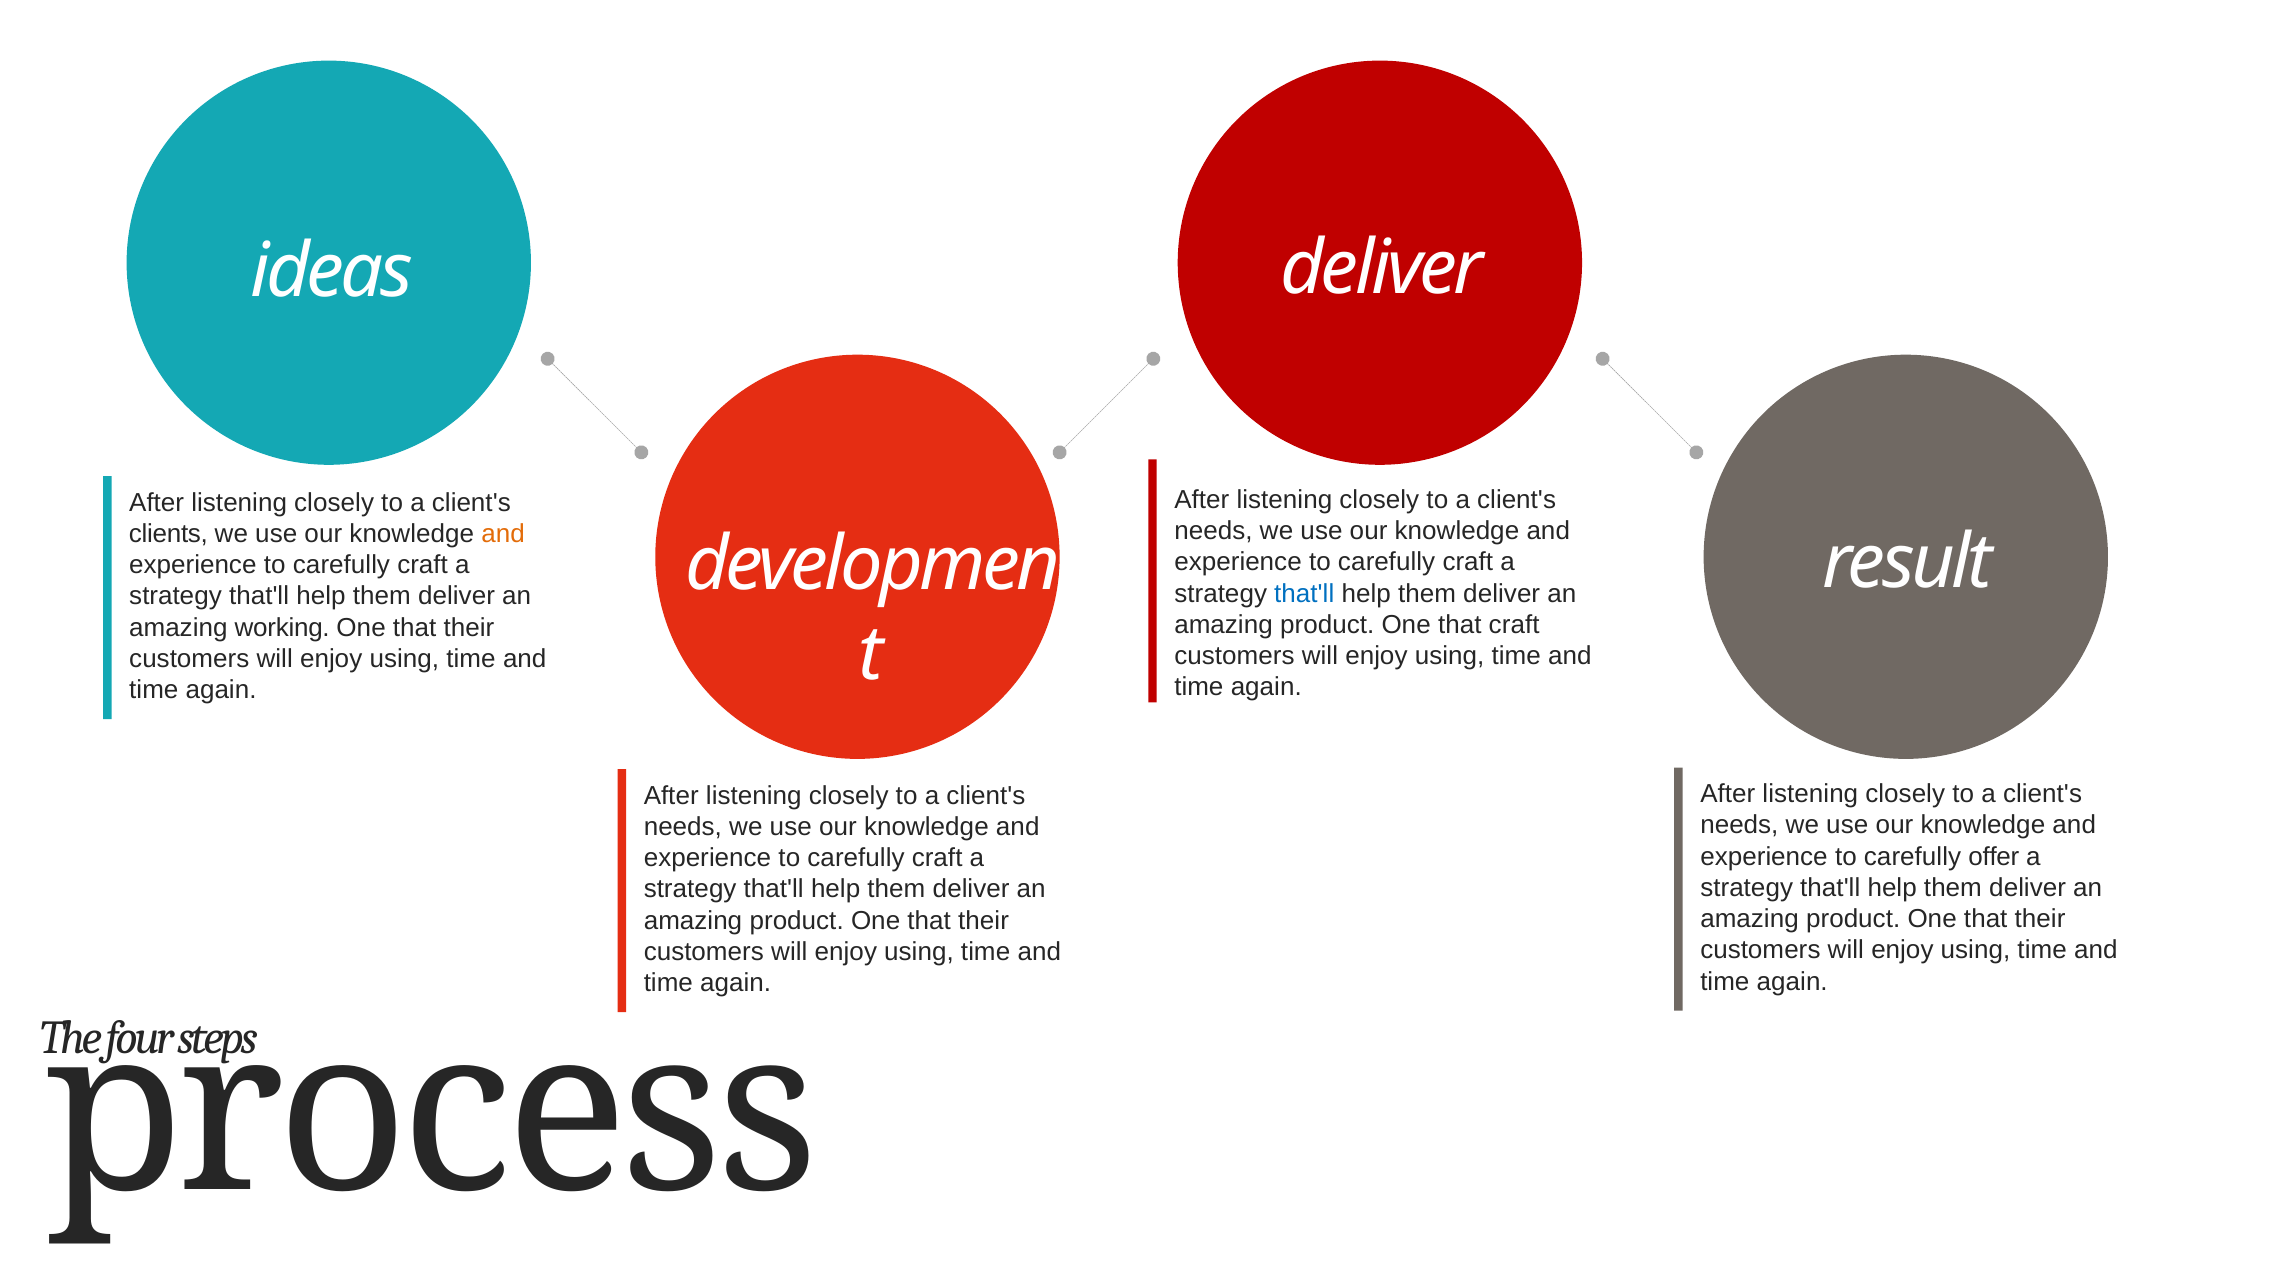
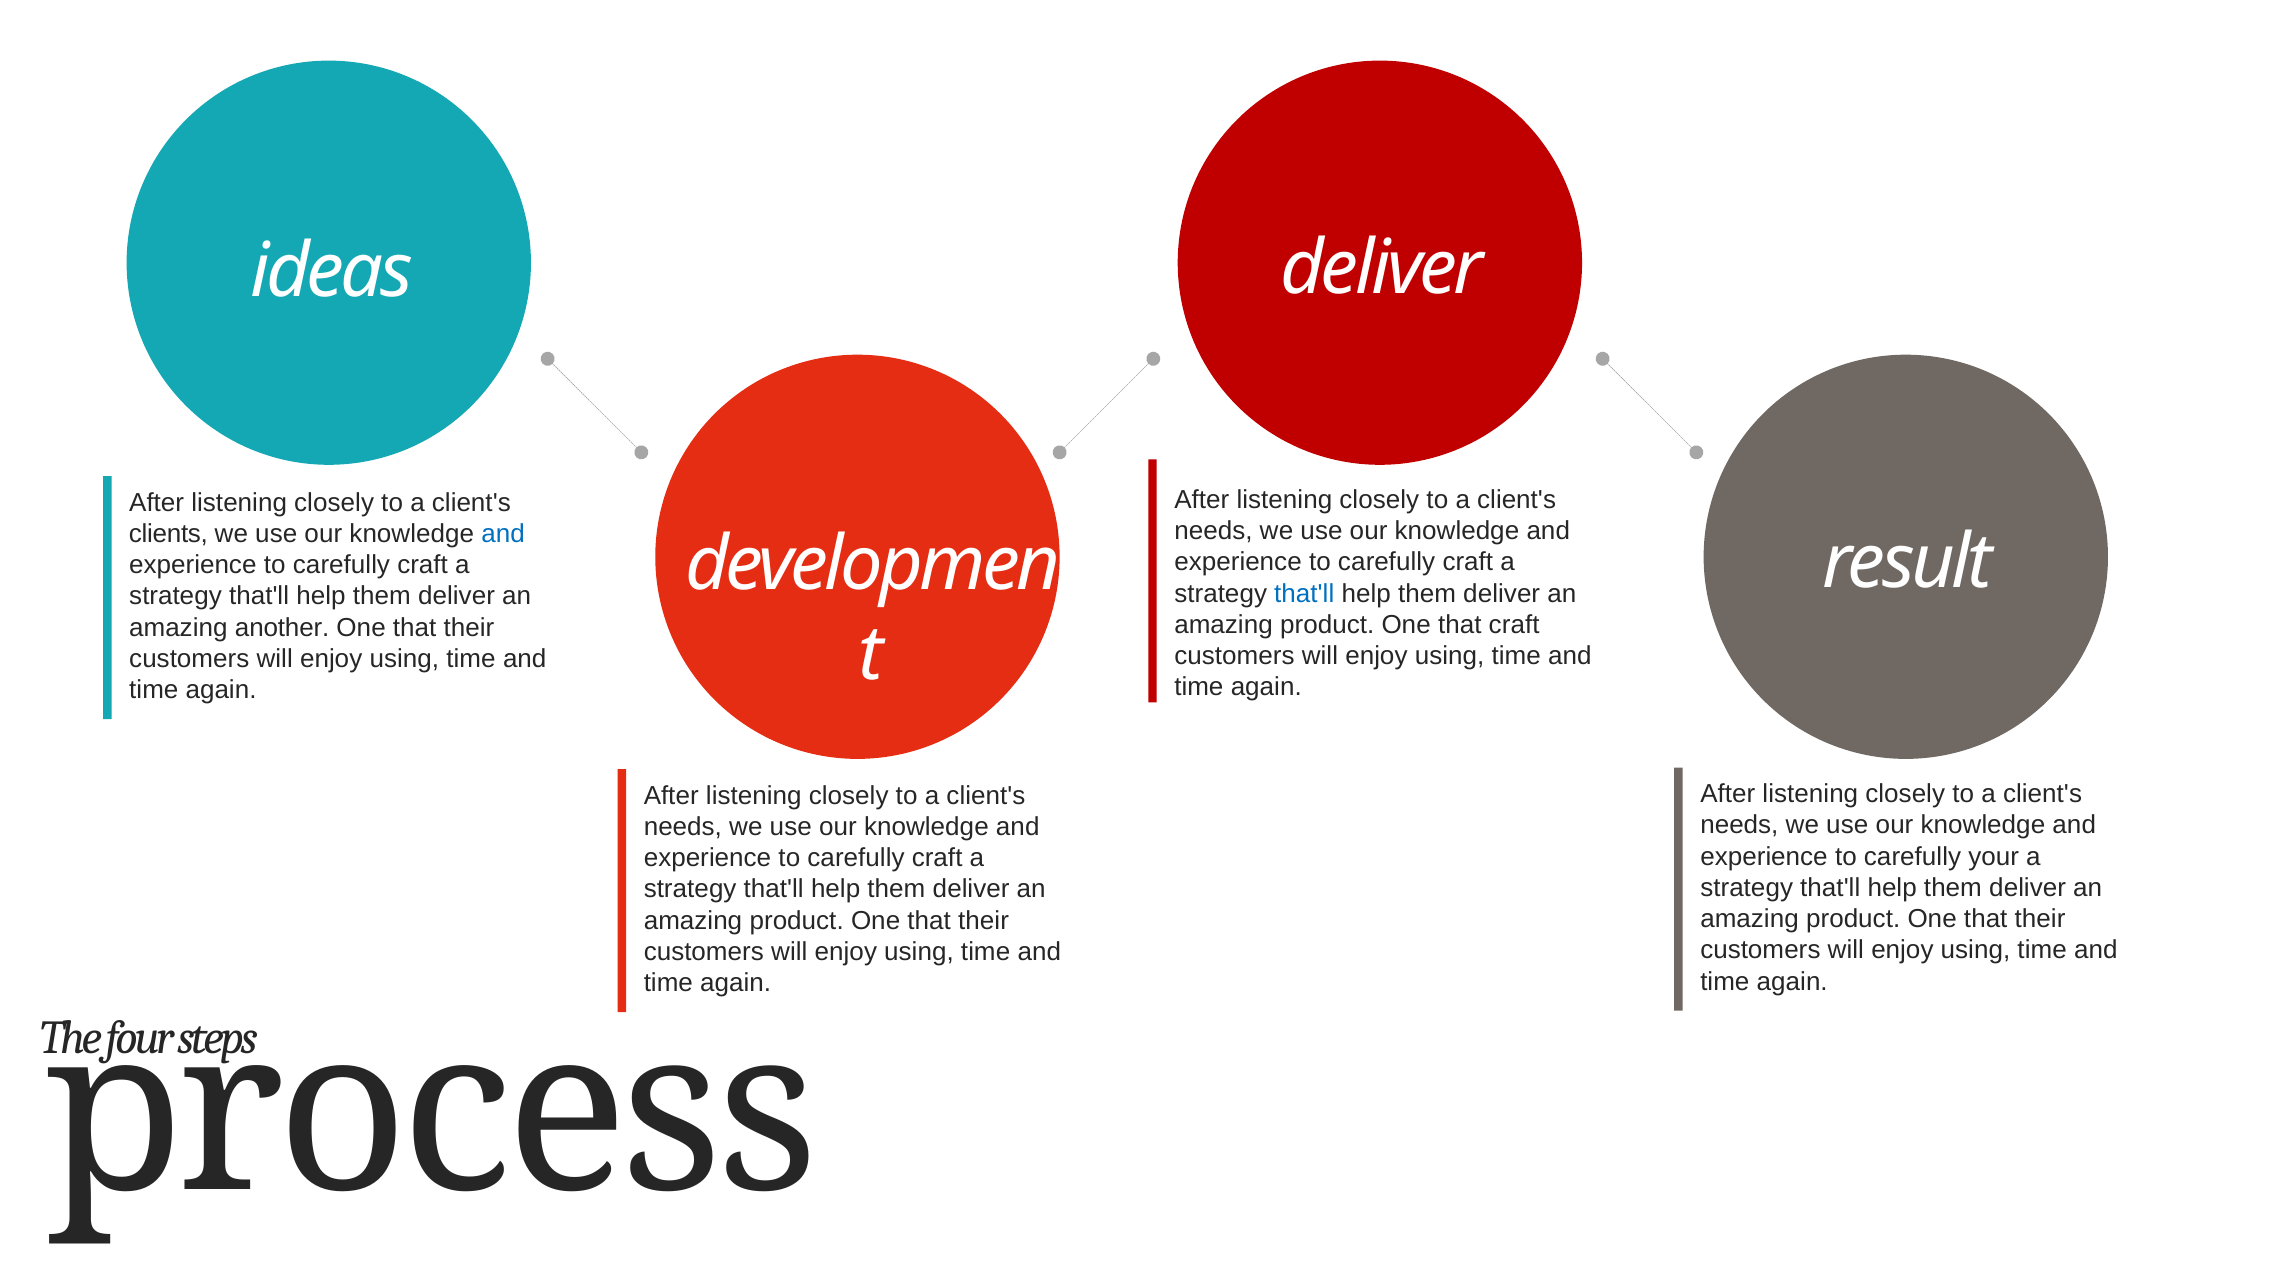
and colour: orange -> blue (503, 534)
working: working -> another (282, 628)
offer: offer -> your (1994, 857)
